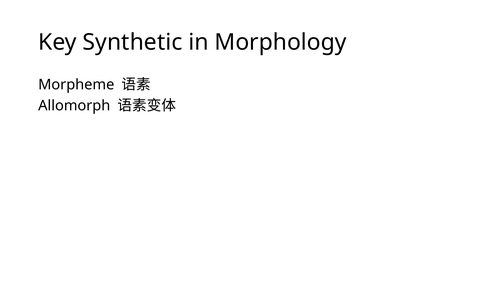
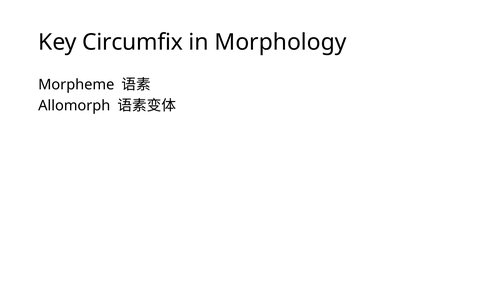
Synthetic: Synthetic -> Circumfix (133, 42)
